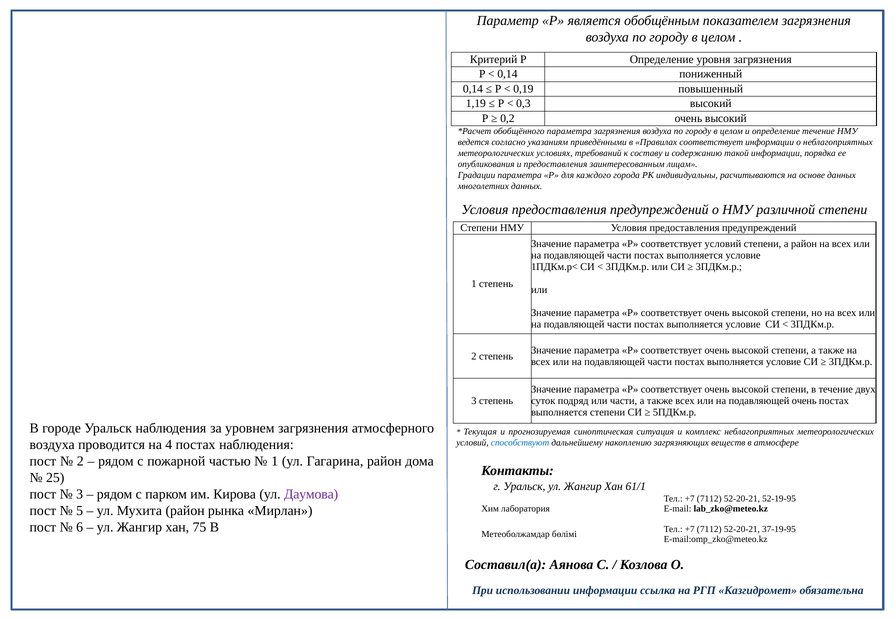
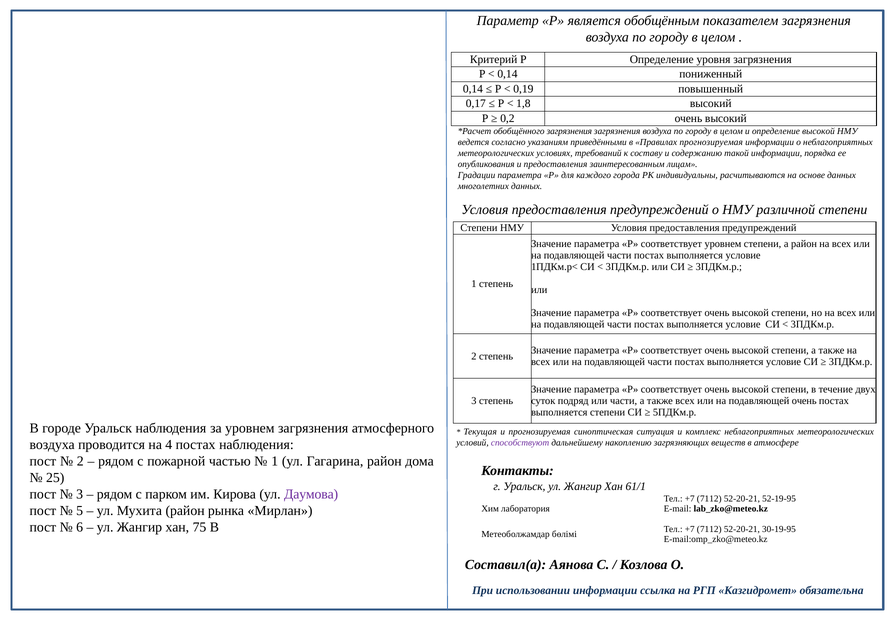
1,19: 1,19 -> 0,17 (476, 104)
0,3: 0,3 -> 1,8 (523, 104)
обобщённого параметра: параметра -> загрязнения (569, 131)
определение течение: течение -> высокой (818, 131)
Правилах соответствует: соответствует -> прогнозируемая (711, 142)
соответствует условий: условий -> уровнем (723, 244)
способствуют colour: blue -> purple (520, 442)
37-19-95: 37-19-95 -> 30-19-95 (779, 529)
